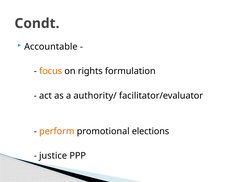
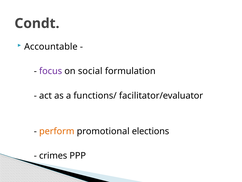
focus colour: orange -> purple (51, 71)
rights: rights -> social (90, 71)
authority/: authority/ -> functions/ (95, 95)
justice: justice -> crimes (53, 155)
